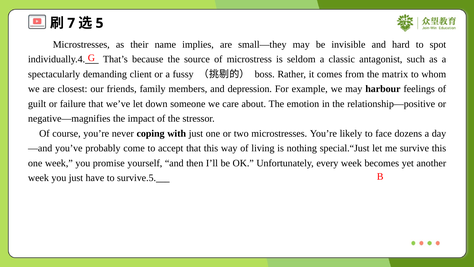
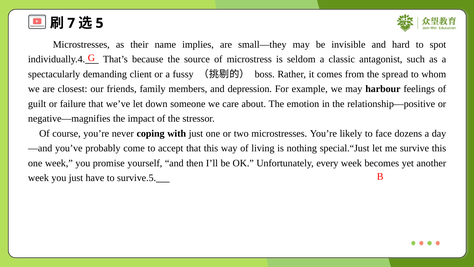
matrix: matrix -> spread (395, 74)
